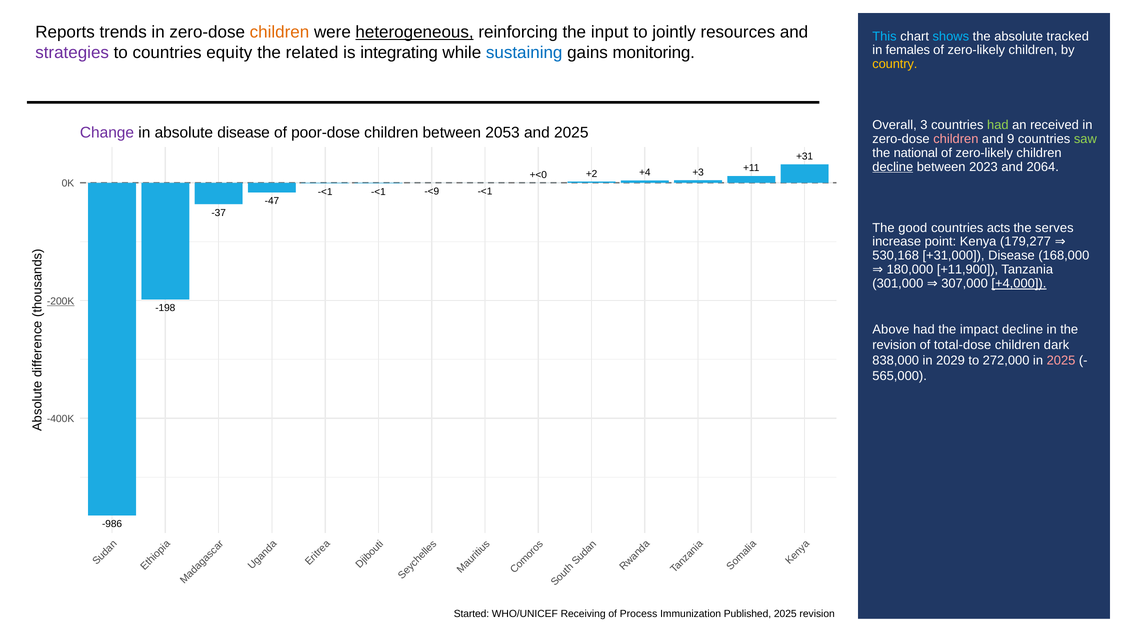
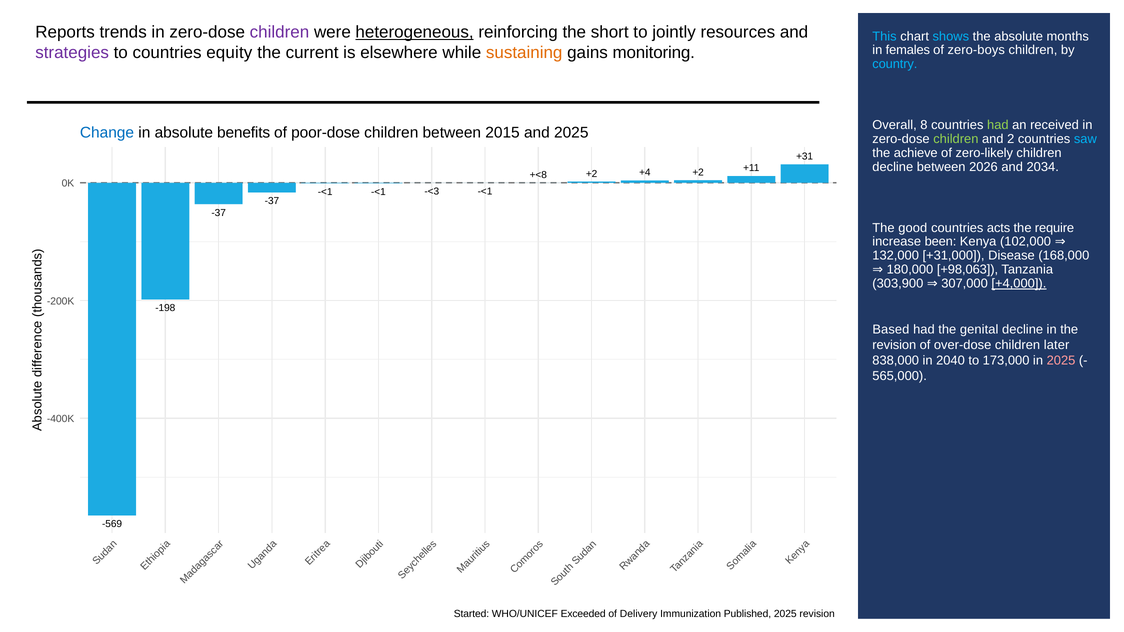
children colour: orange -> purple (279, 32)
input: input -> short (610, 32)
tracked: tracked -> months (1068, 36)
zero-likely: zero-likely -> zero-boys (976, 50)
related: related -> current (312, 53)
integrating: integrating -> elsewhere (399, 53)
sustaining colour: blue -> orange (524, 53)
country colour: yellow -> light blue (895, 64)
3: 3 -> 8 (924, 125)
Change colour: purple -> blue (107, 133)
absolute disease: disease -> benefits (244, 133)
2053: 2053 -> 2015 (503, 133)
children colour: pink -> light green (956, 139)
9: 9 -> 2 (1011, 139)
saw colour: light green -> light blue (1085, 139)
national: national -> achieve (916, 153)
decline underline: present -> none (893, 167)
2023: 2023 -> 2026 (983, 167)
2064: 2064 -> 2034 (1043, 167)
+<0: +<0 -> +<8 (538, 175)
+4 +3: +3 -> +2 (698, 172)
-<9: -<9 -> -<3 (432, 191)
-47: -47 -> -37 (272, 201)
serves: serves -> require (1055, 228)
point: point -> been (941, 242)
179,277: 179,277 -> 102,000 (1025, 242)
530,168: 530,168 -> 132,000 (896, 256)
+11,900: +11,900 -> +98,063 (968, 270)
301,000: 301,000 -> 303,900 (898, 283)
-200K underline: present -> none (61, 301)
Above: Above -> Based (891, 330)
impact: impact -> genital (979, 330)
total-dose: total-dose -> over-dose (963, 345)
dark: dark -> later (1057, 345)
2029: 2029 -> 2040 (950, 361)
272,000: 272,000 -> 173,000 (1006, 361)
-986: -986 -> -569 (112, 524)
Receiving: Receiving -> Exceeded (583, 614)
Process: Process -> Delivery (639, 614)
